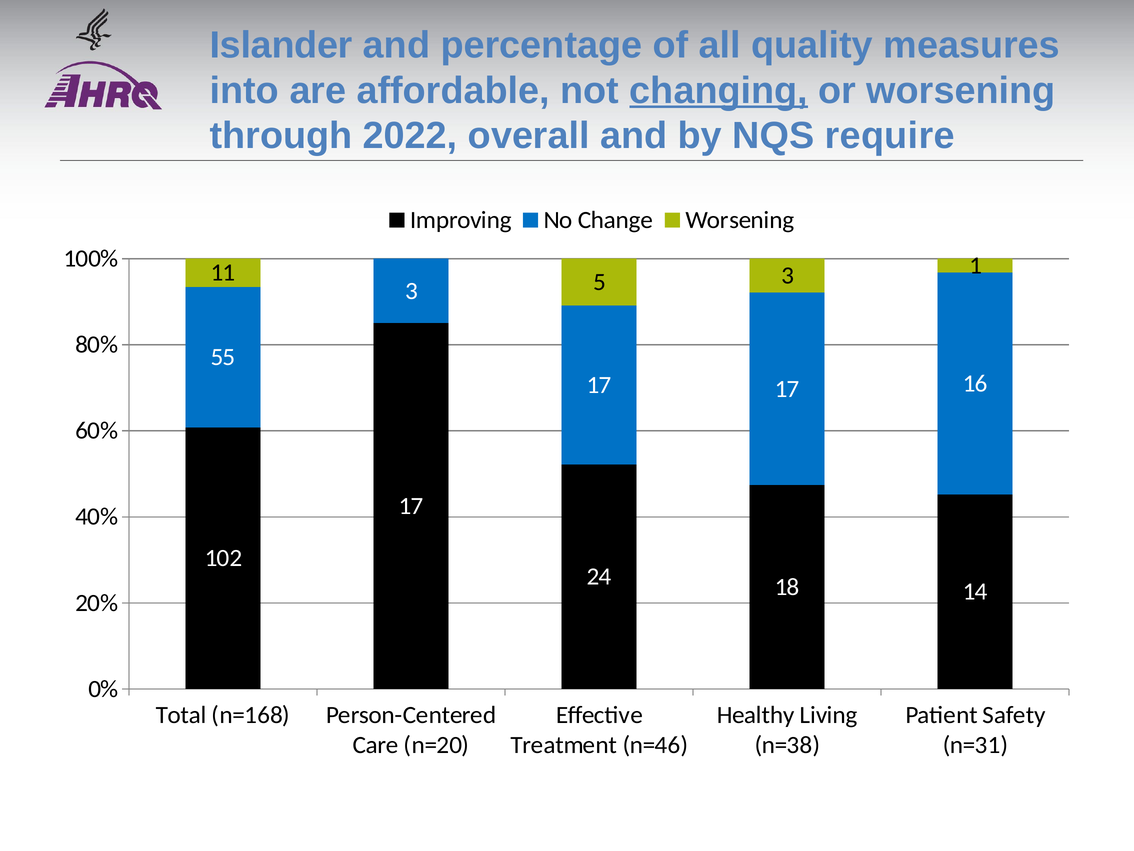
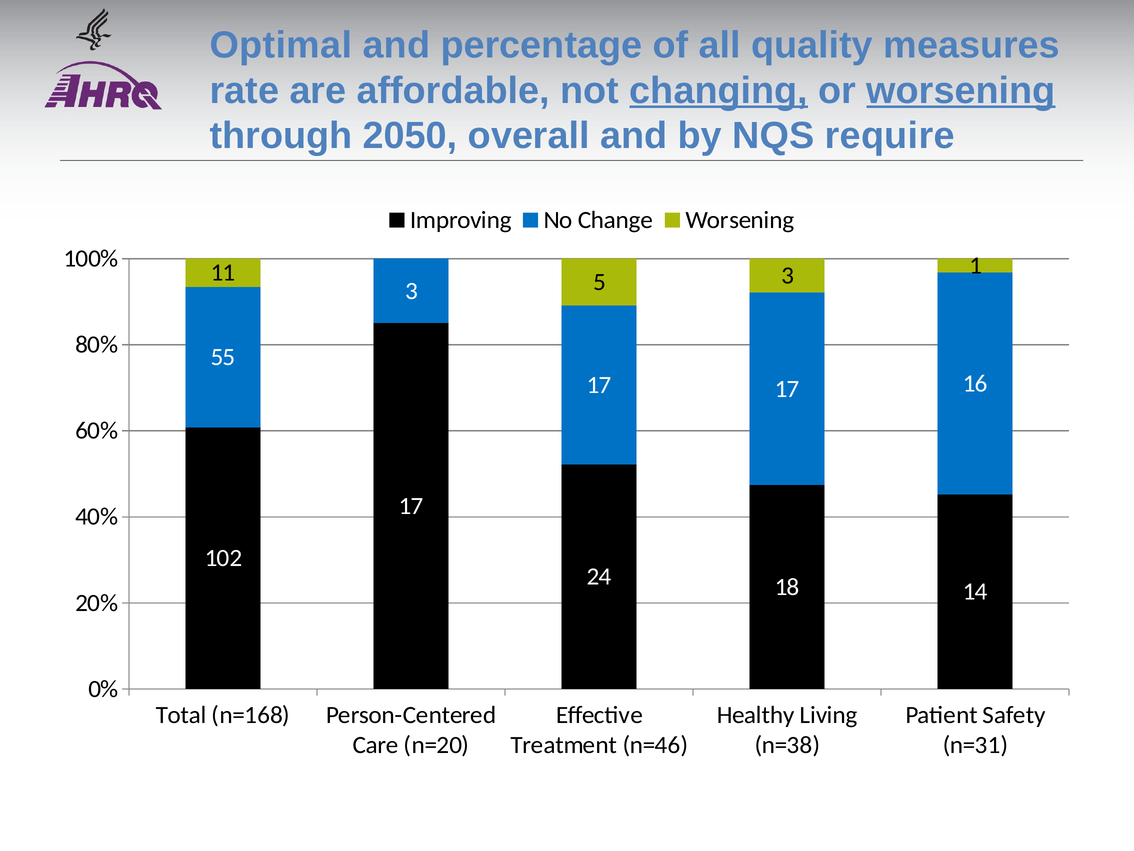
Islander: Islander -> Optimal (281, 45)
into: into -> rate (244, 91)
worsening underline: none -> present (961, 91)
2022: 2022 -> 2050 (410, 136)
